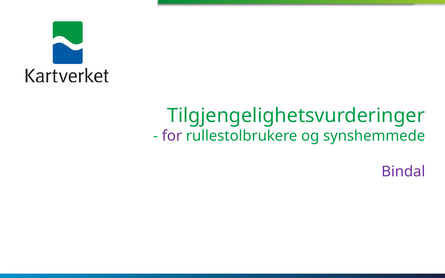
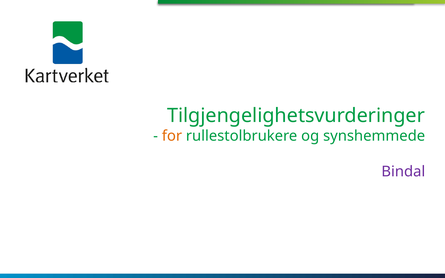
for colour: purple -> orange (172, 136)
